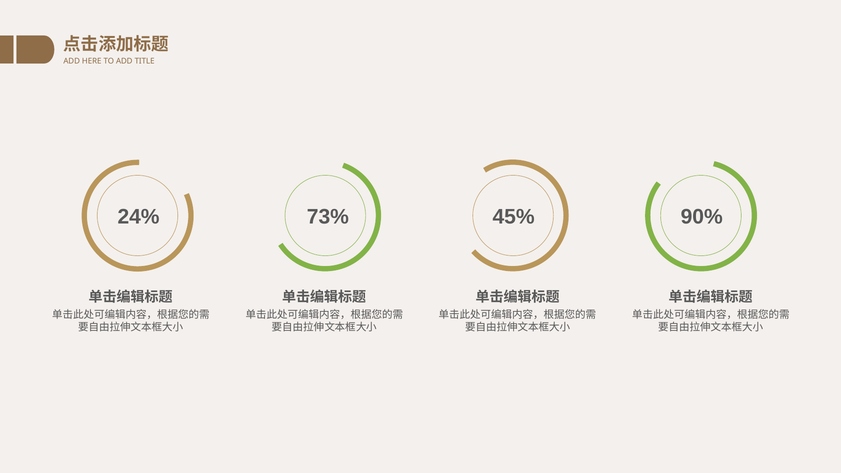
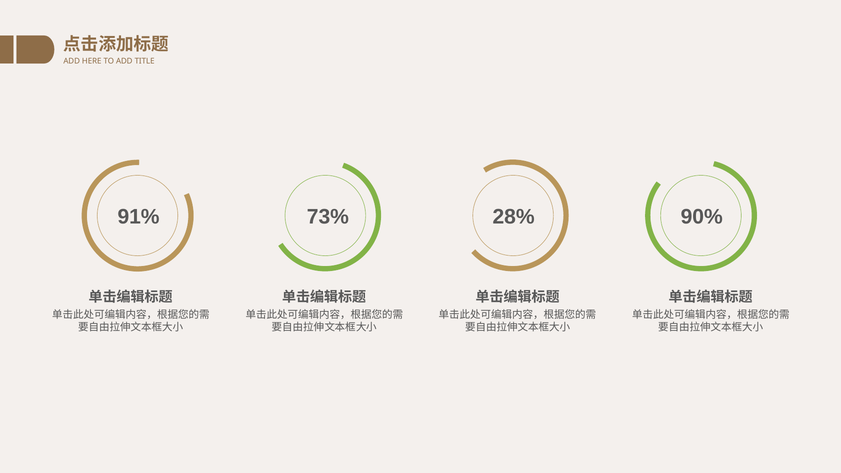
24%: 24% -> 91% (139, 217)
45%: 45% -> 28% (514, 217)
